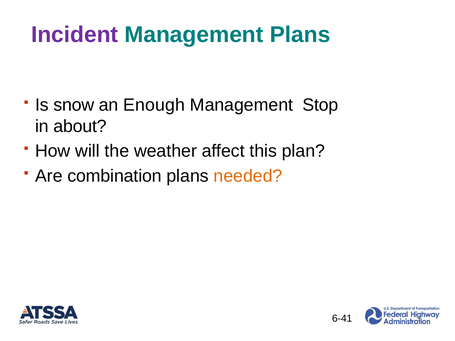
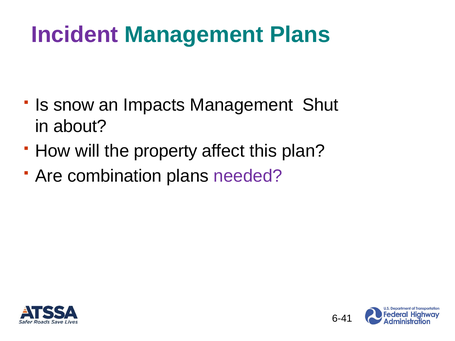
Enough: Enough -> Impacts (154, 105)
Stop: Stop -> Shut (321, 105)
weather: weather -> property (166, 151)
needed colour: orange -> purple (248, 176)
